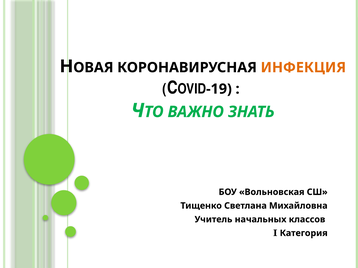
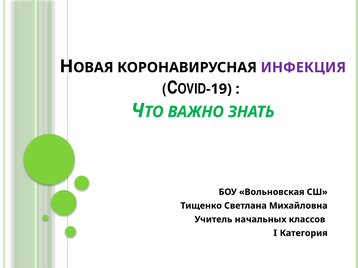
ИНФЕКЦИЯ colour: orange -> purple (303, 68)
